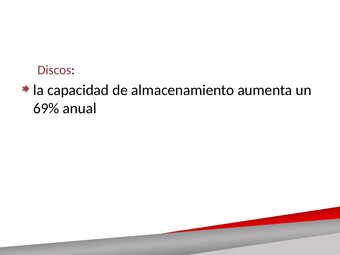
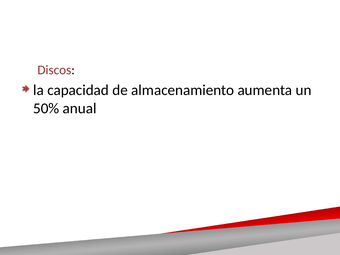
69%: 69% -> 50% (46, 108)
